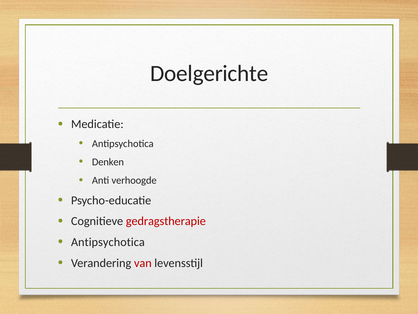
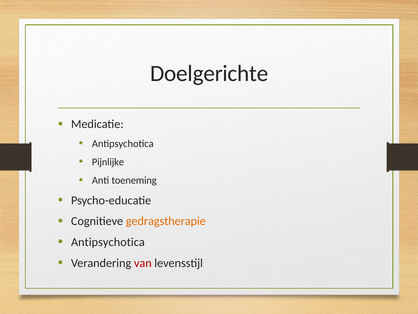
Denken: Denken -> Pijnlijke (108, 162)
verhoogde: verhoogde -> toeneming (134, 180)
gedragstherapie colour: red -> orange (166, 221)
